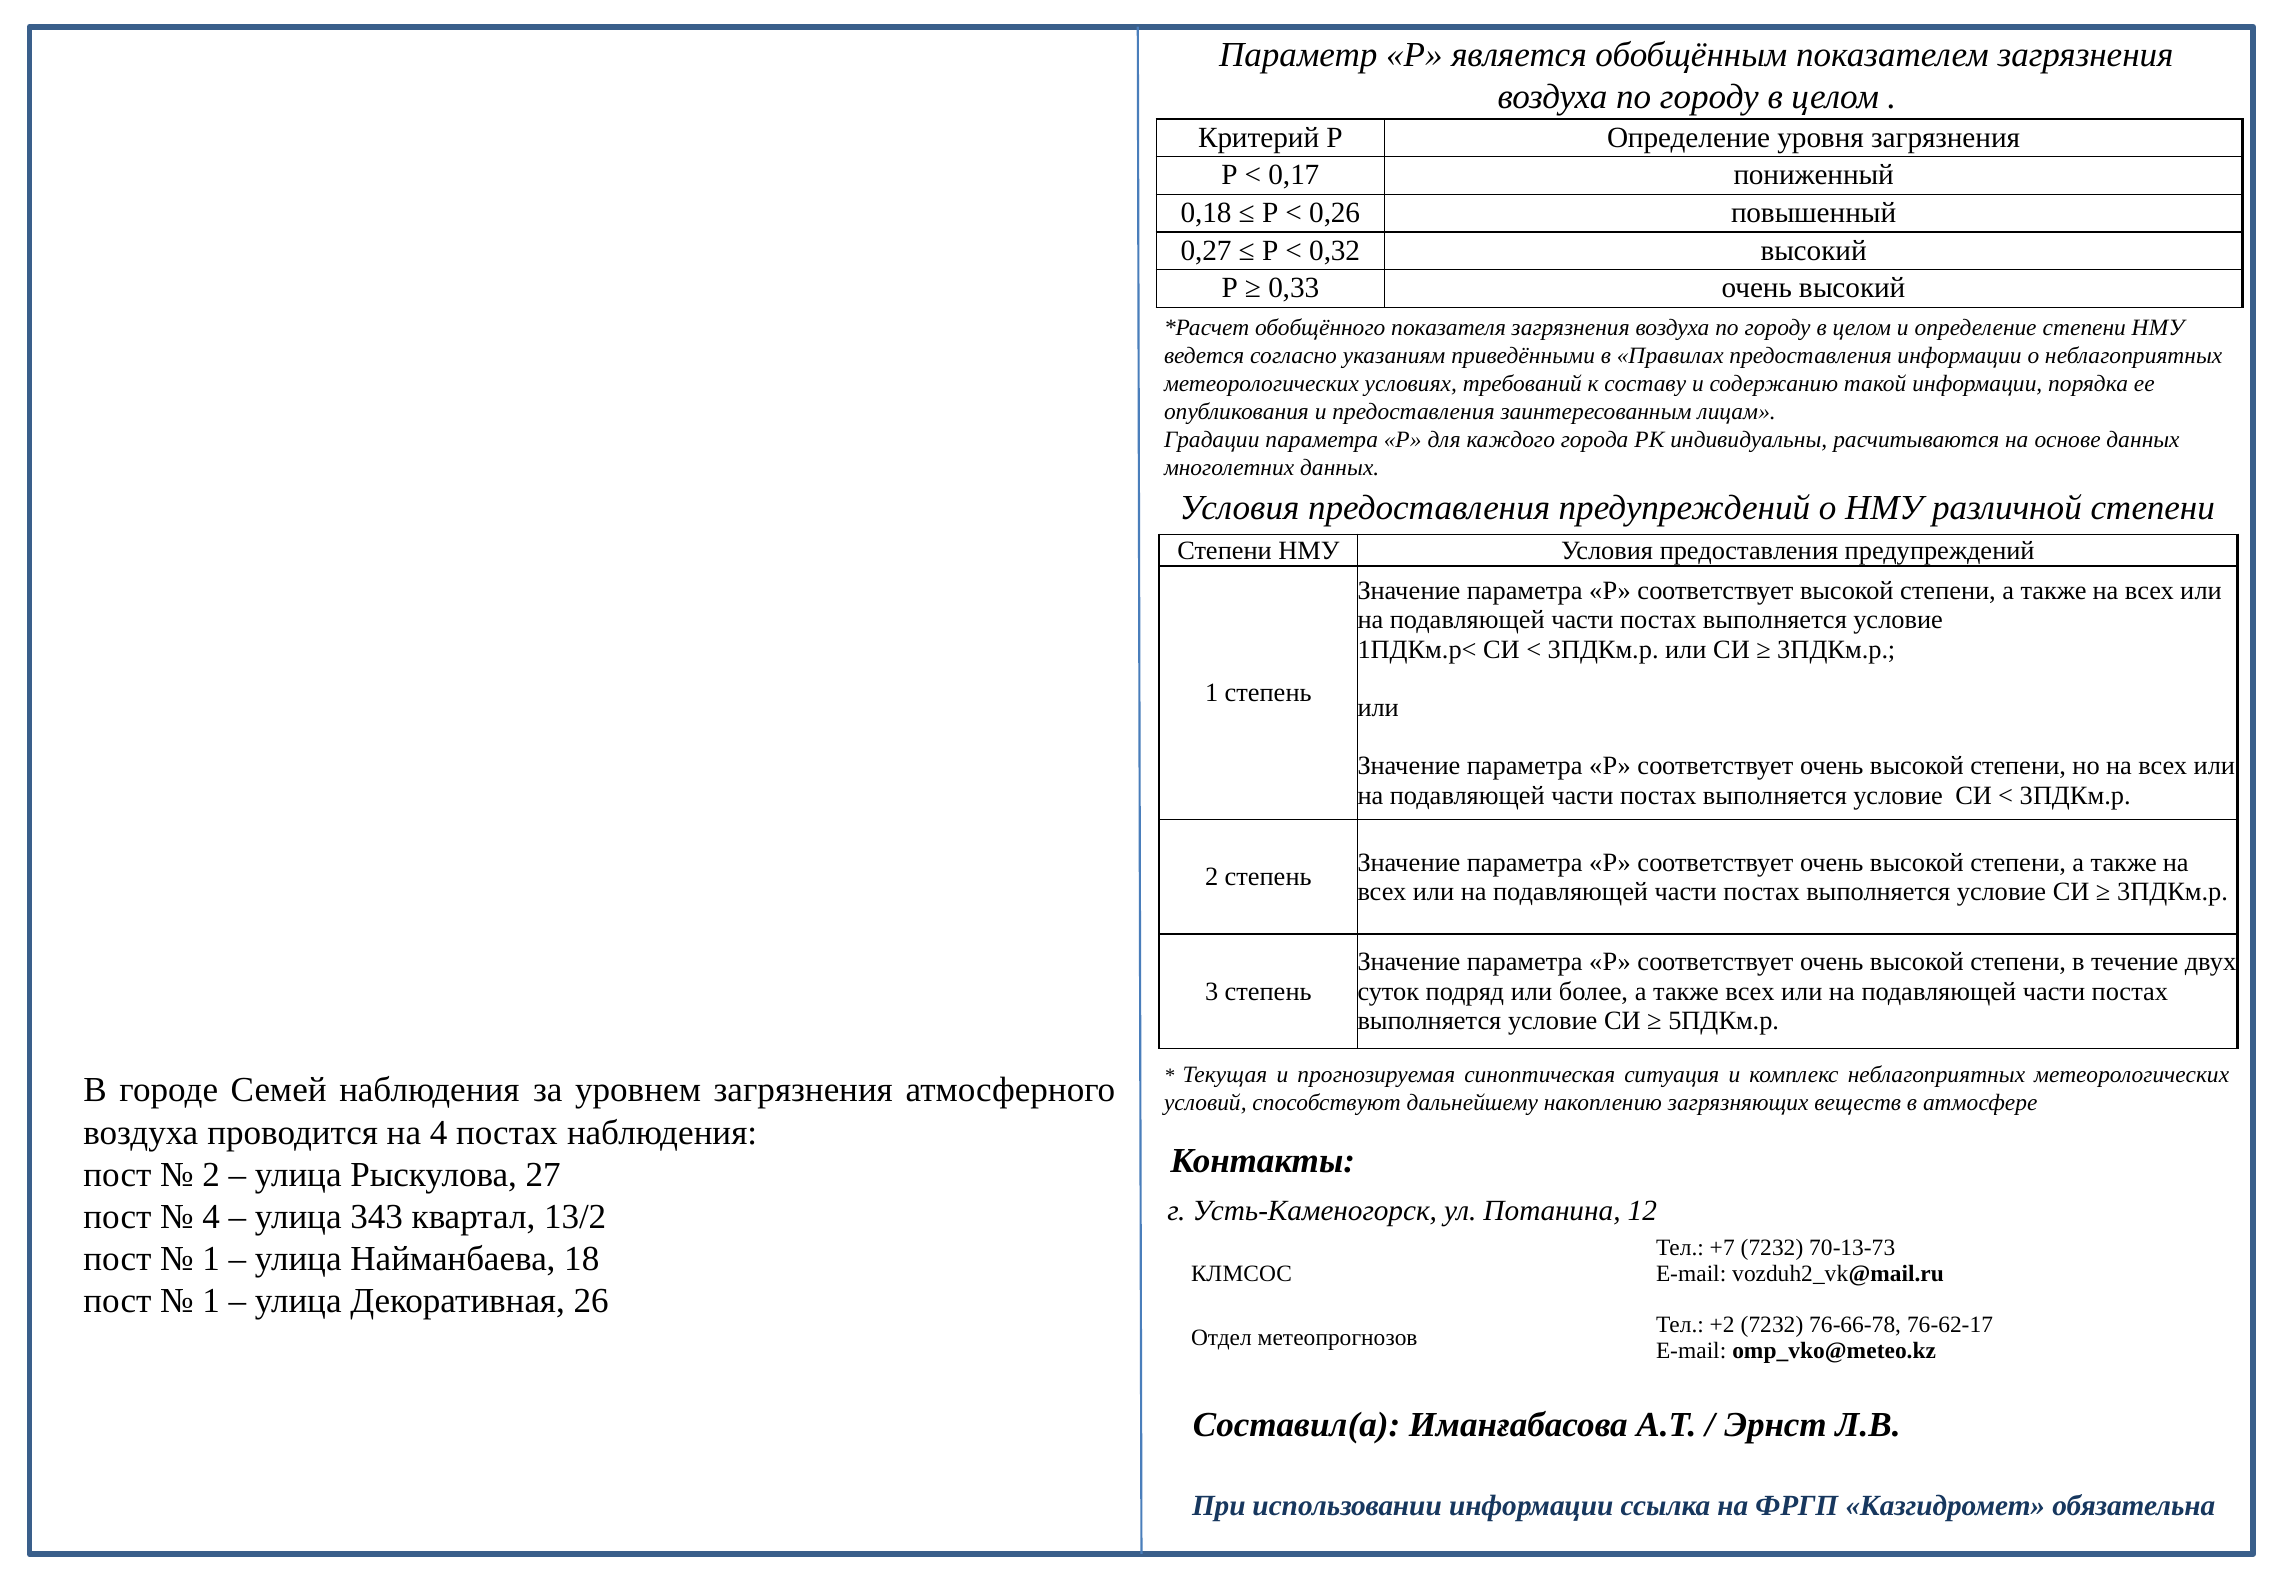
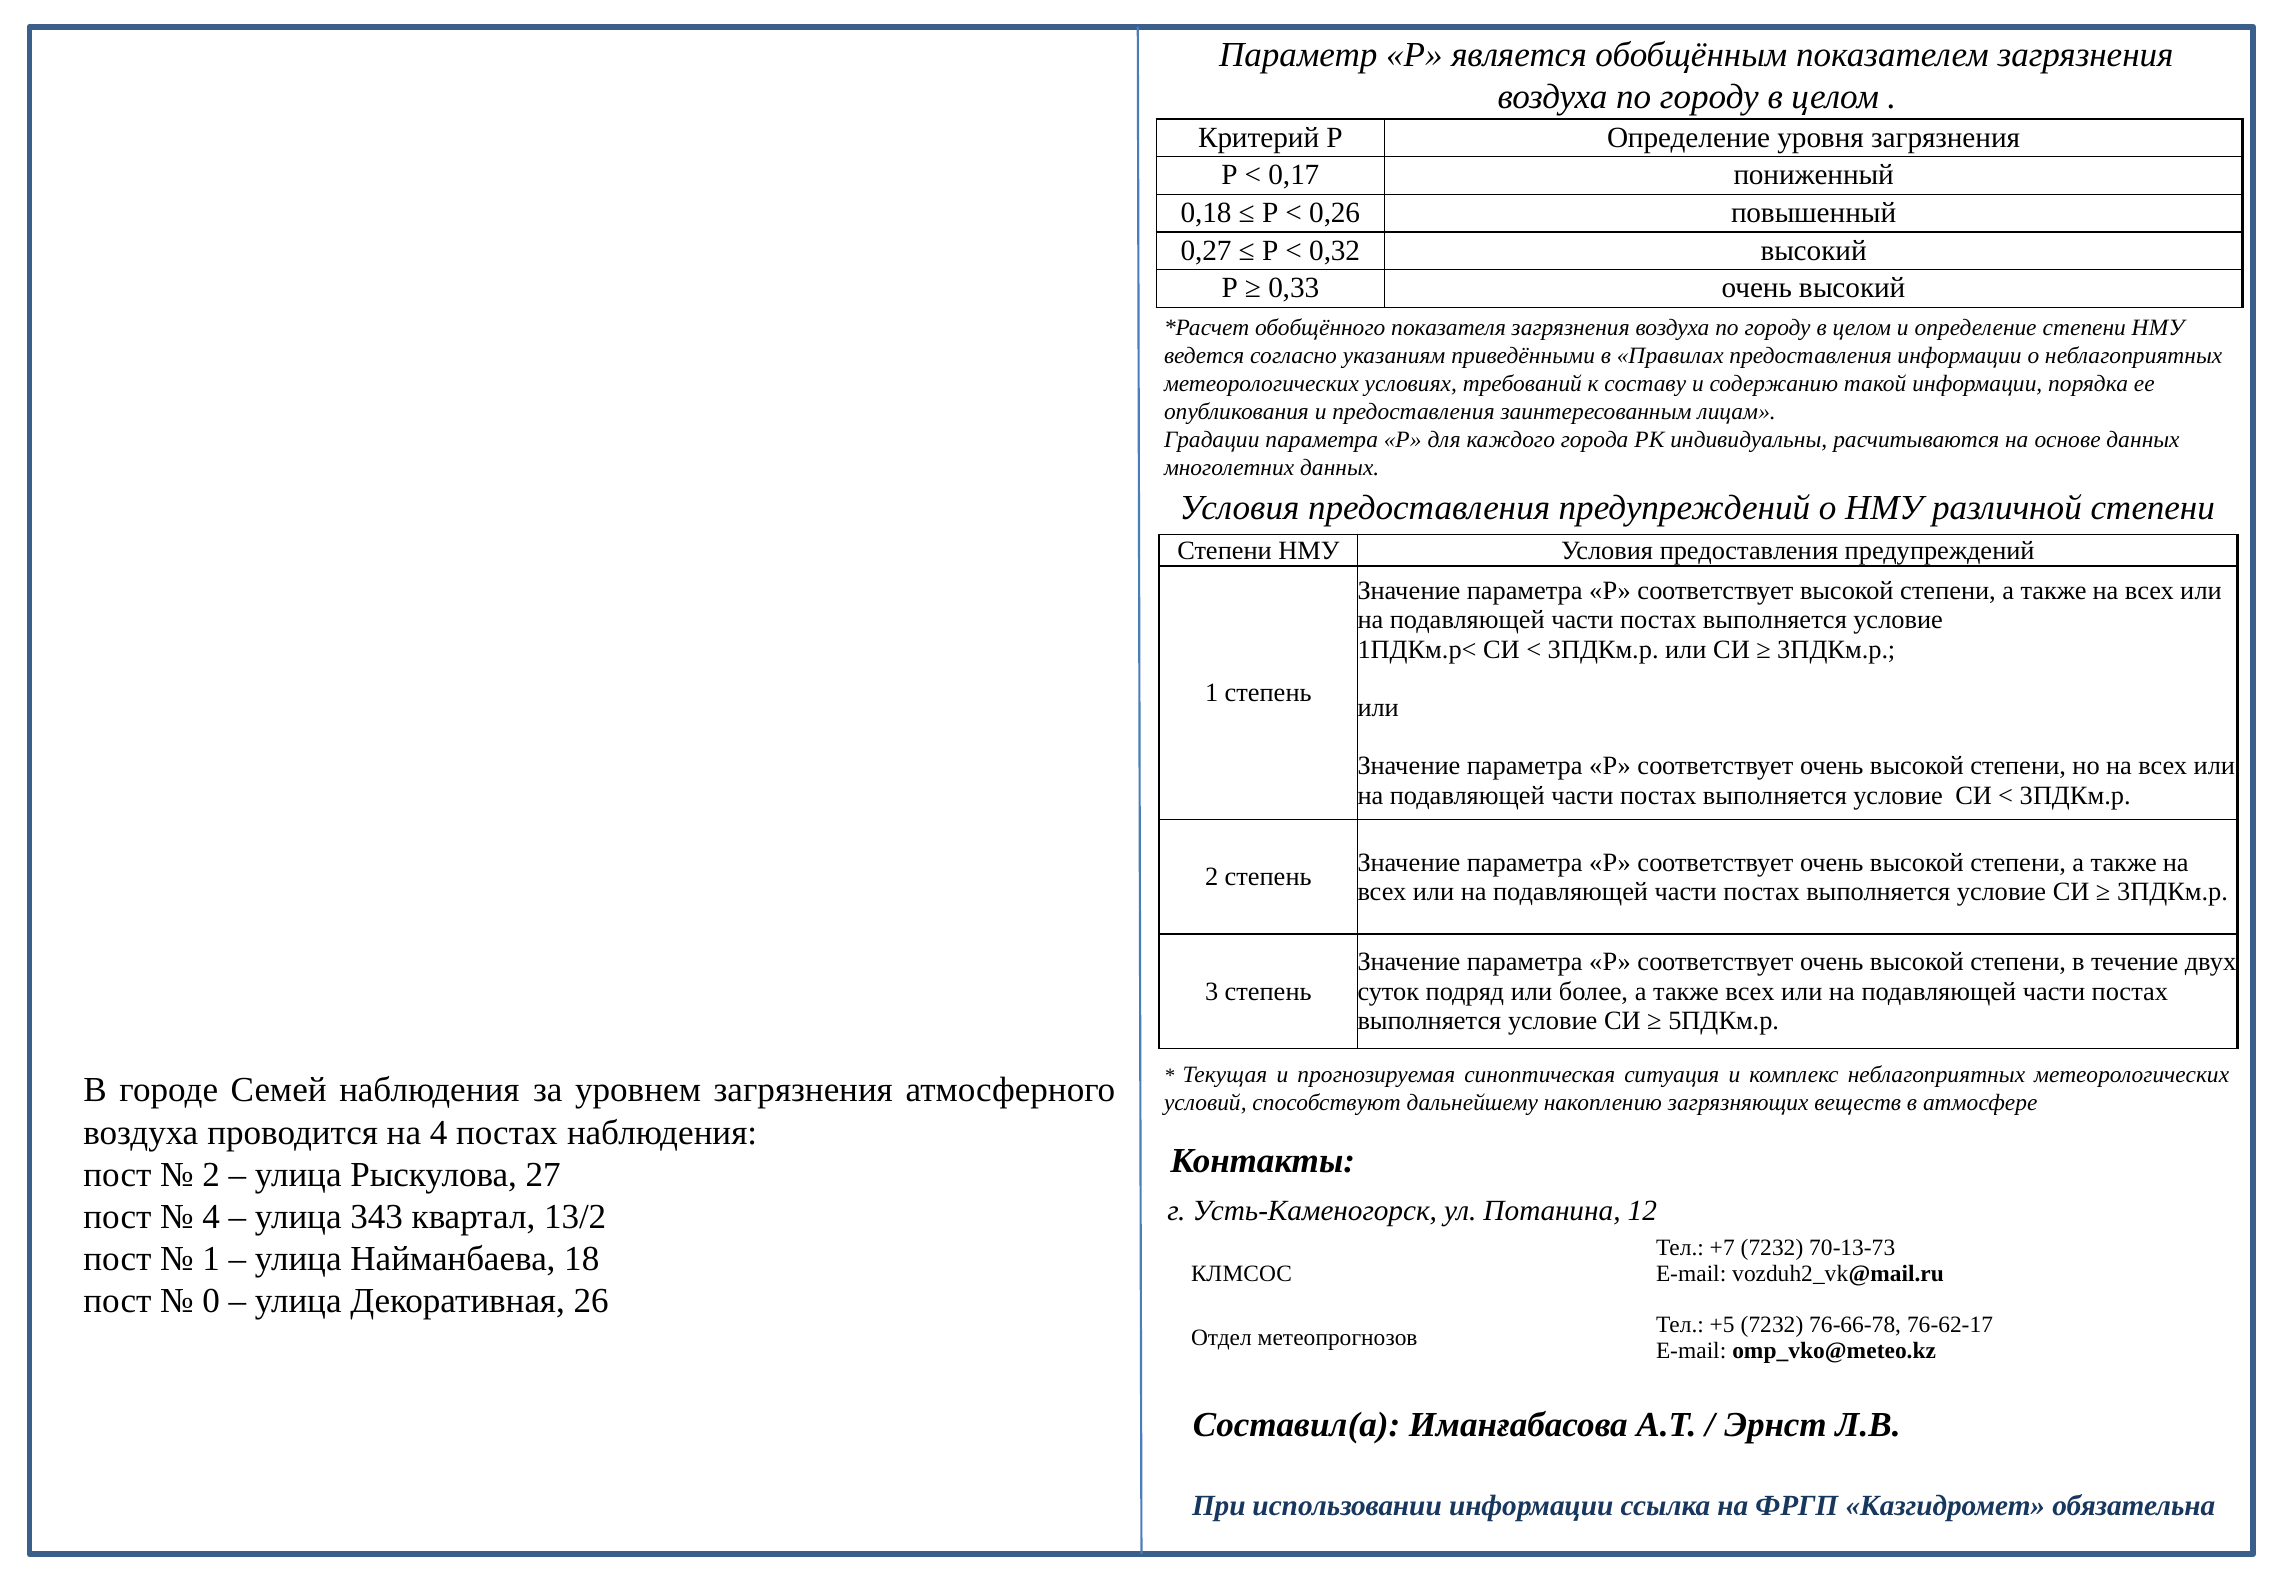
1: 1 -> 0 (211, 1301)
+2: +2 -> +5 (1722, 1324)
